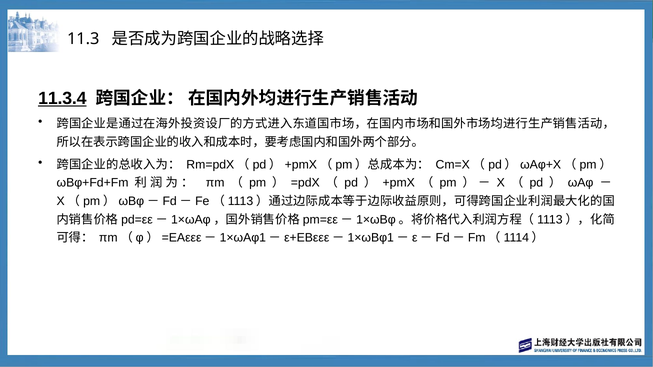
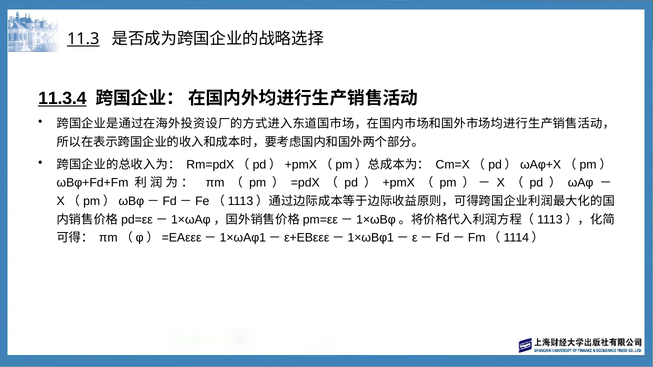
11.3 underline: none -> present (83, 39)
